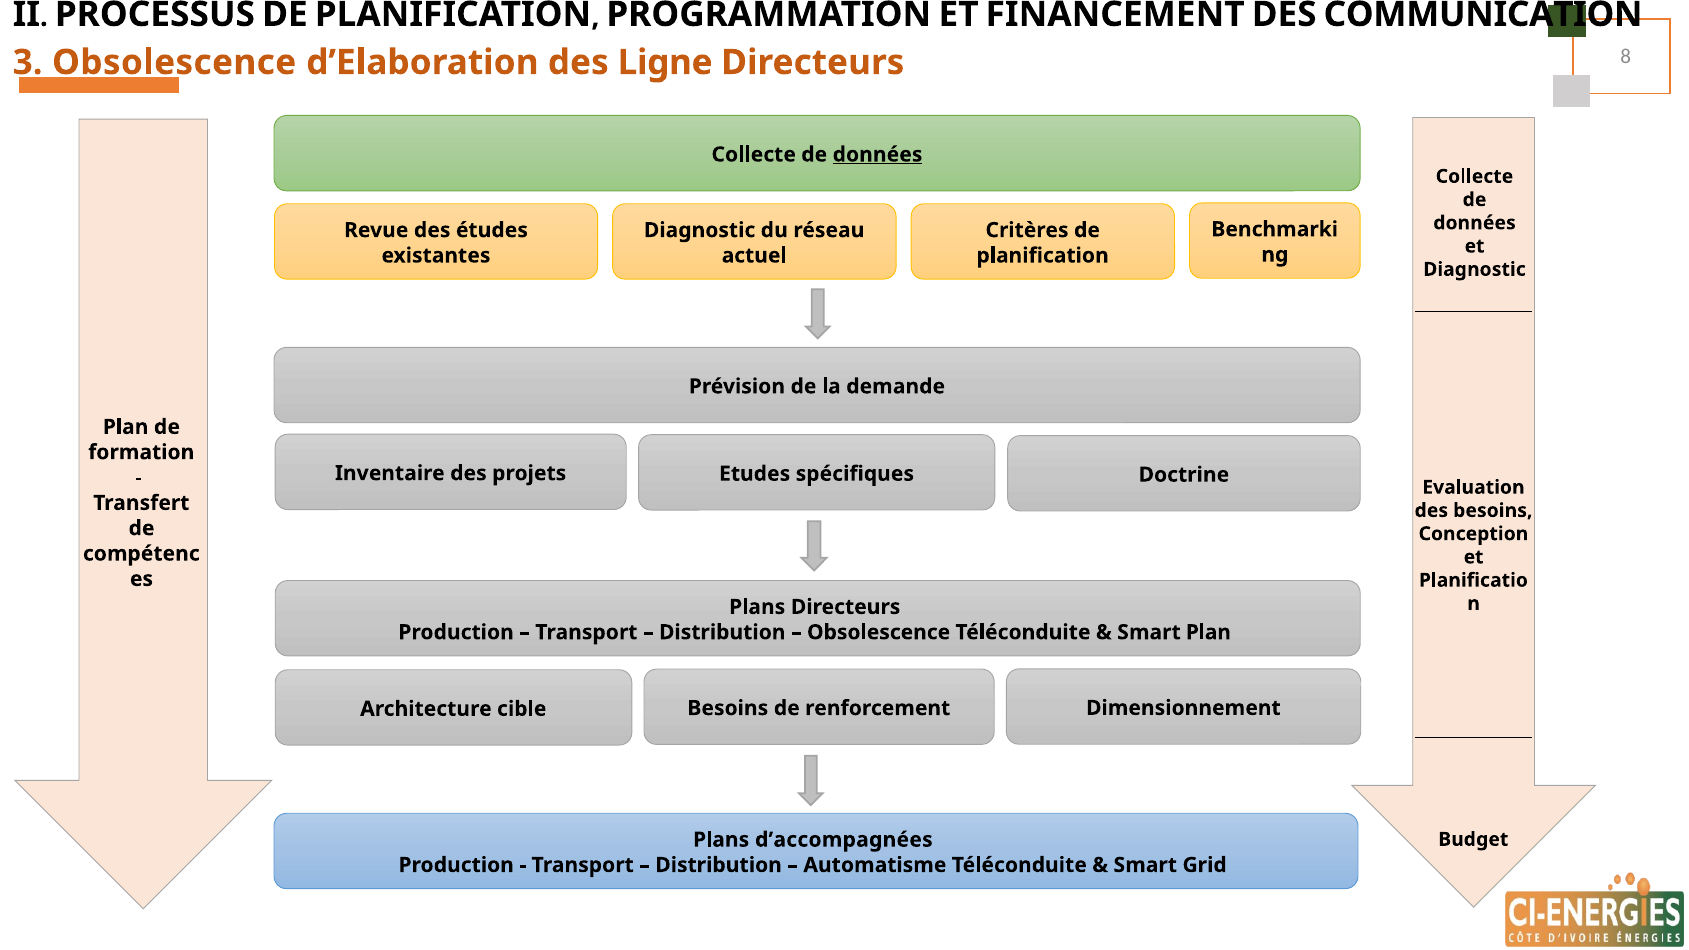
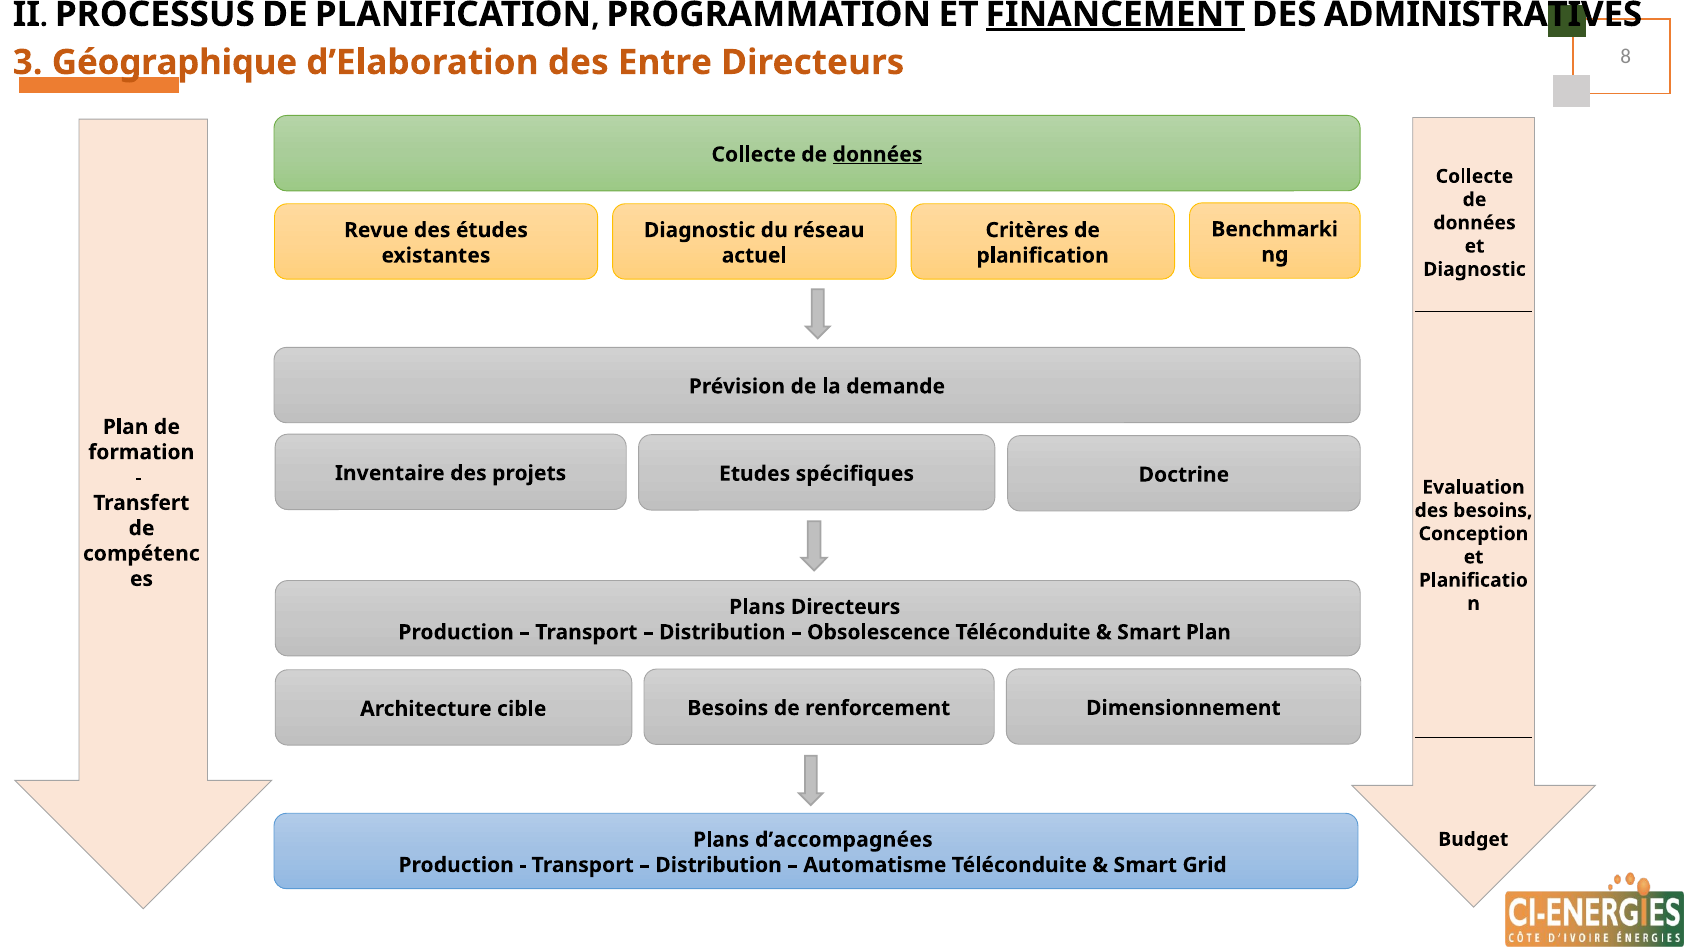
FINANCEMENT underline: none -> present (1115, 14)
COMMUNICATION: COMMUNICATION -> ADMINISTRATIVES (1483, 14)
3 Obsolescence: Obsolescence -> Géographique (174, 62)
Ligne: Ligne -> Entre (665, 62)
